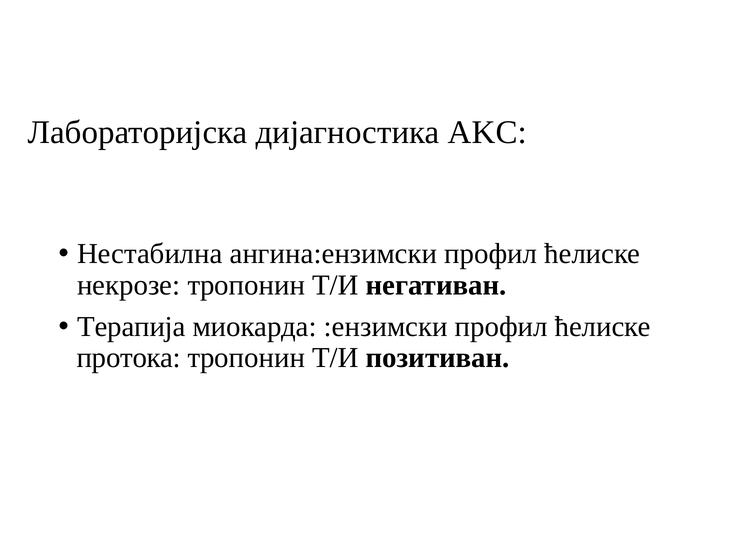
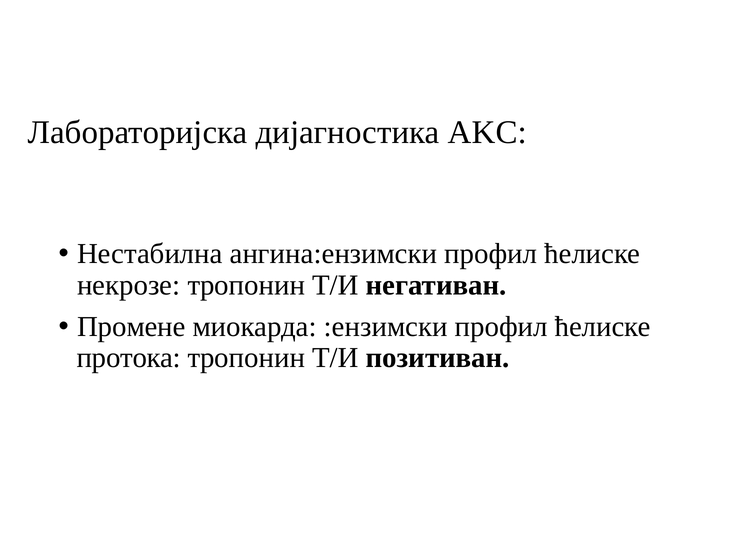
Терапија: Терапија -> Промене (131, 327)
